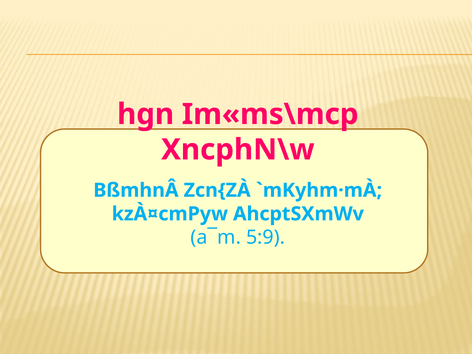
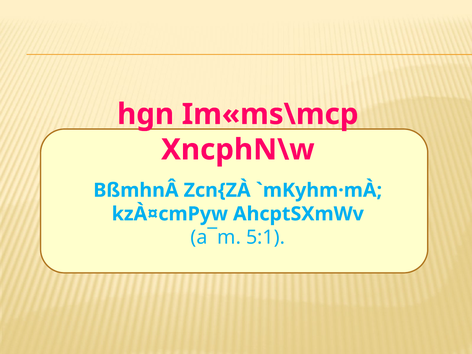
5:9: 5:9 -> 5:1 (266, 238)
